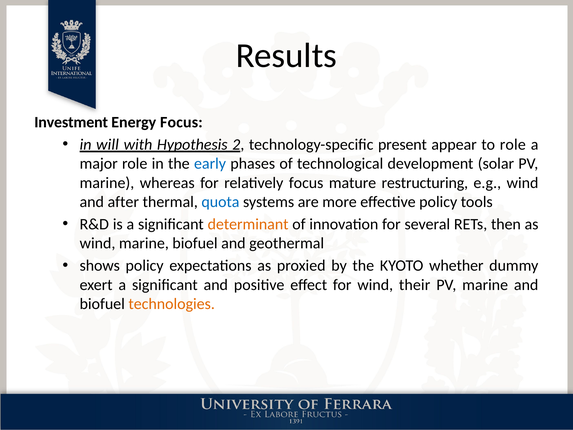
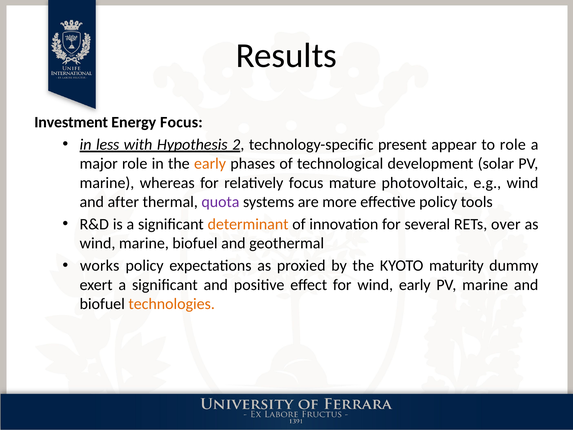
will: will -> less (108, 144)
early colour: blue -> orange (210, 164)
restructuring: restructuring -> photovoltaic (425, 183)
quota colour: blue -> purple (220, 202)
then: then -> over (506, 224)
shows: shows -> works (100, 265)
whether: whether -> maturity (456, 265)
wind their: their -> early (415, 285)
